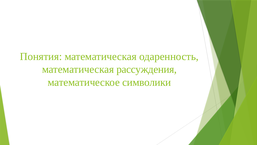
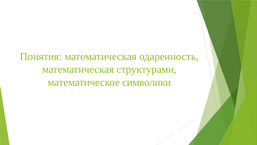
рассуждения: рассуждения -> структурами (147, 69)
